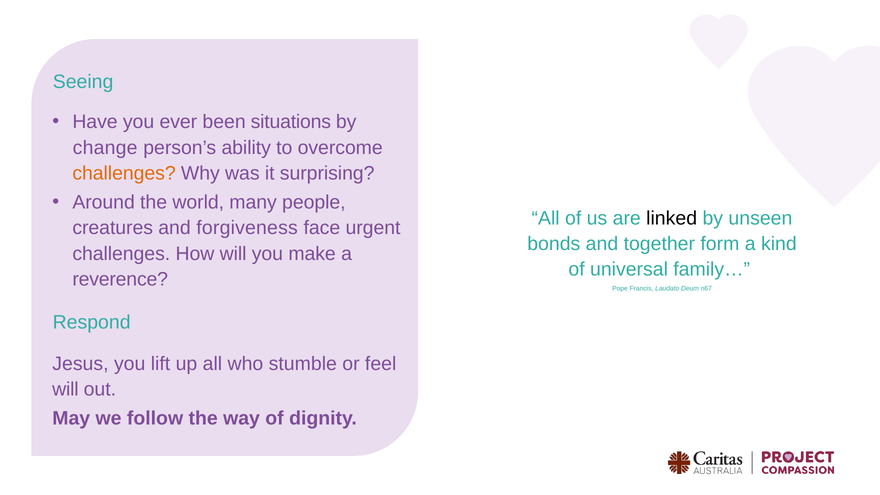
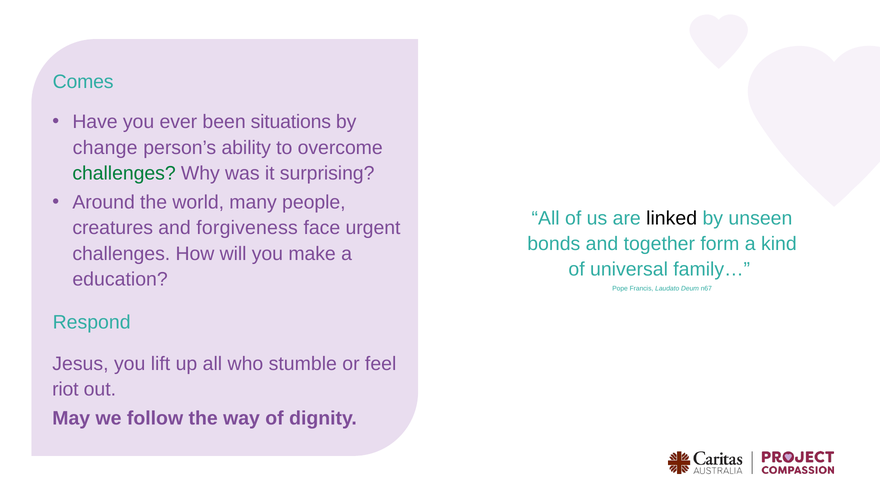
Seeing: Seeing -> Comes (83, 82)
challenges colour: orange -> green (124, 173)
reverence: reverence -> education (120, 279)
will: will -> riot (65, 390)
